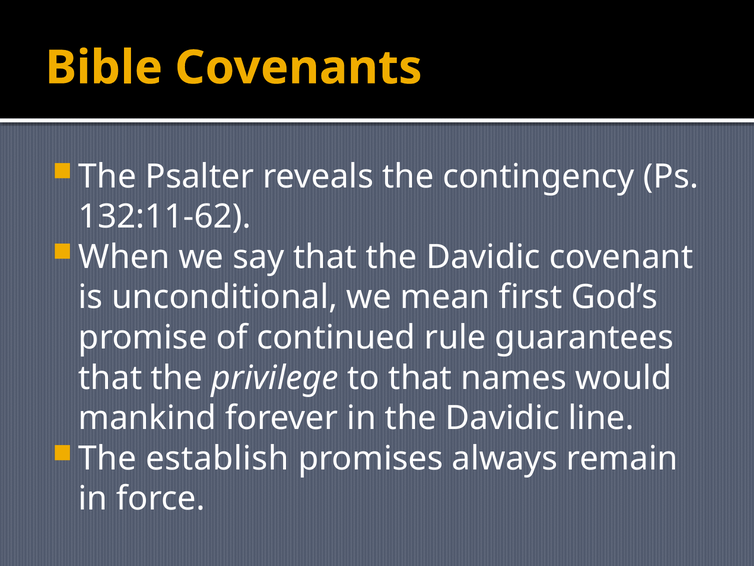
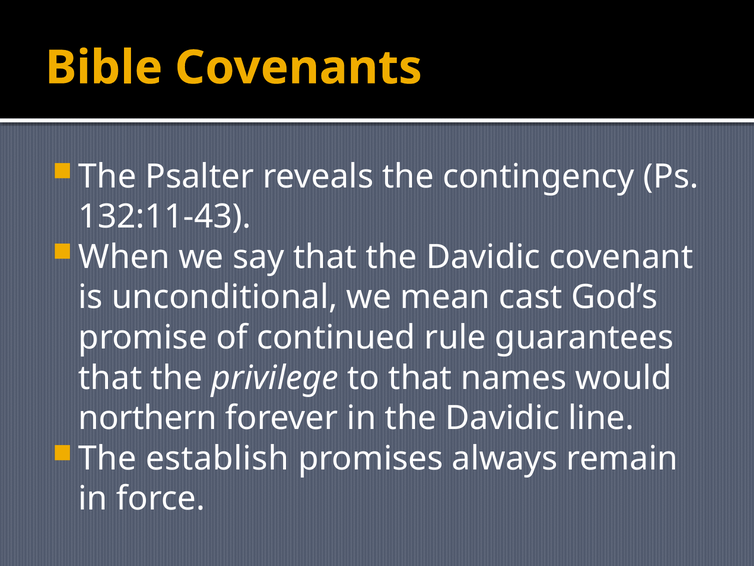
132:11-62: 132:11-62 -> 132:11-43 (165, 217)
first: first -> cast (531, 297)
mankind: mankind -> northern (148, 418)
